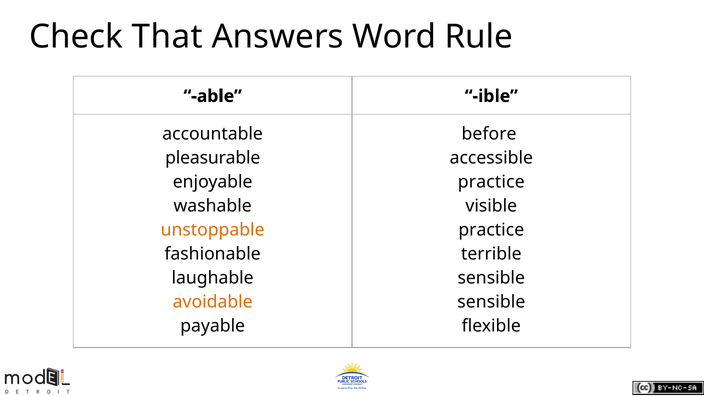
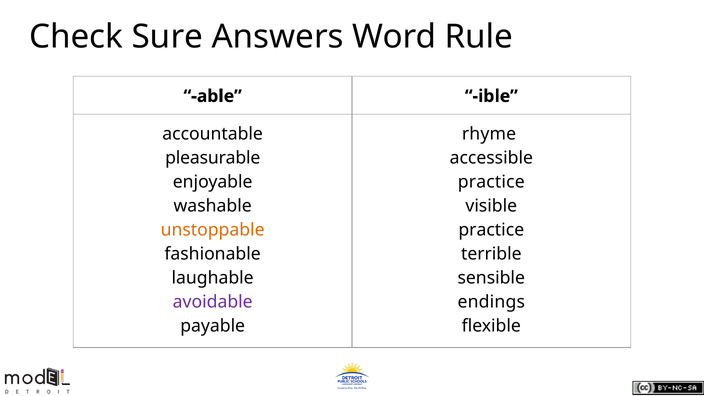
That: That -> Sure (167, 37)
before: before -> rhyme (489, 134)
avoidable colour: orange -> purple (213, 302)
sensible: sensible -> endings (491, 302)
